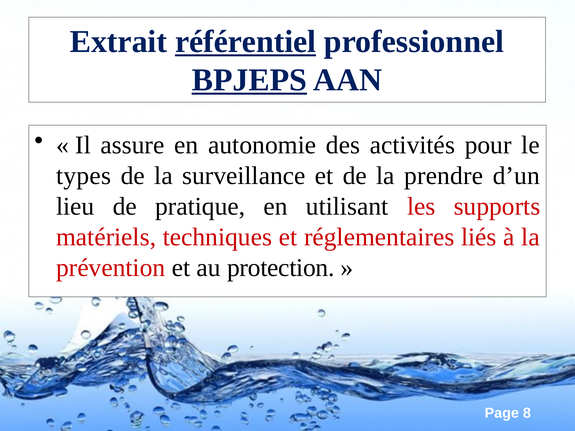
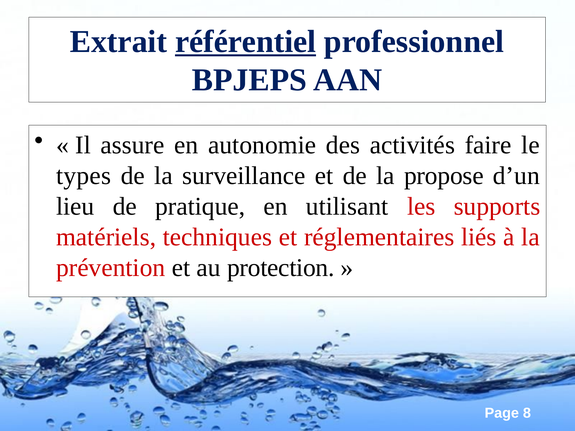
BPJEPS underline: present -> none (249, 80)
pour: pour -> faire (488, 145)
prendre: prendre -> propose (444, 176)
